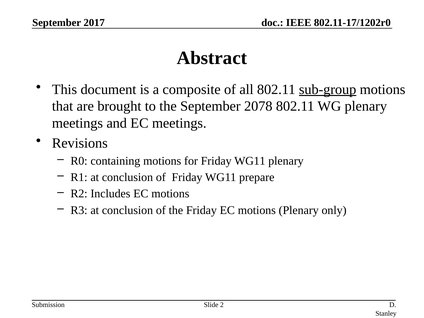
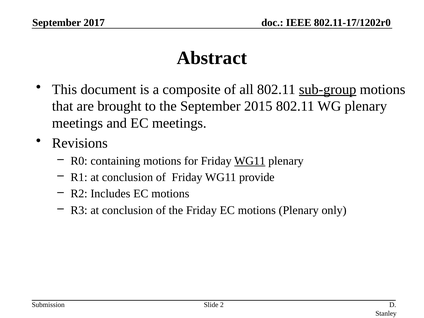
2078: 2078 -> 2015 (258, 106)
WG11 underline: none -> present (250, 161)
prepare: prepare -> provide (257, 177)
